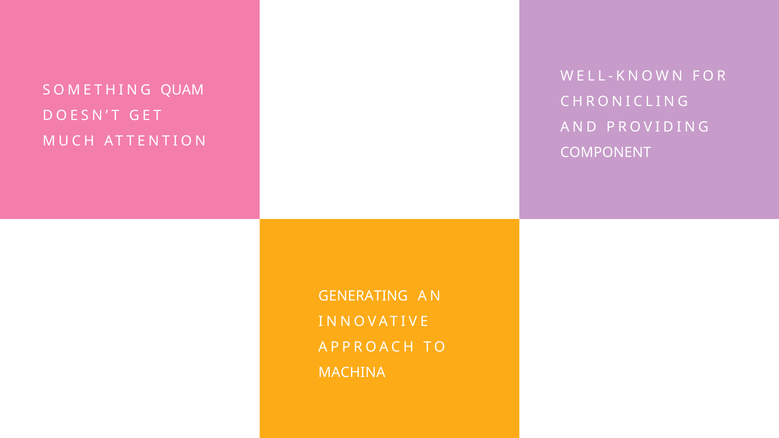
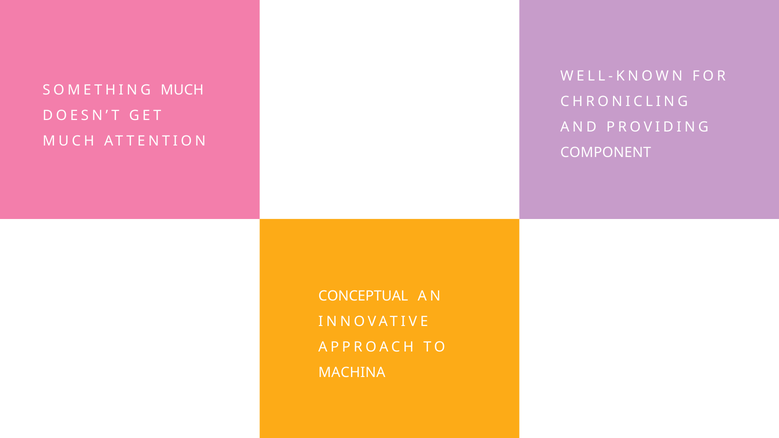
SOMETHING QUAM: QUAM -> MUCH (182, 90)
GENERATING: GENERATING -> CONCEPTUAL (363, 296)
